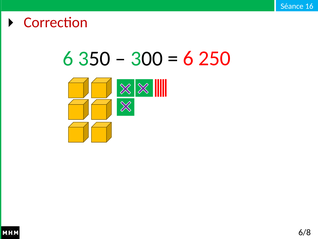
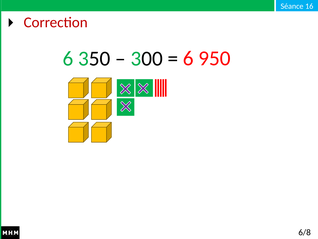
250: 250 -> 950 (214, 58)
